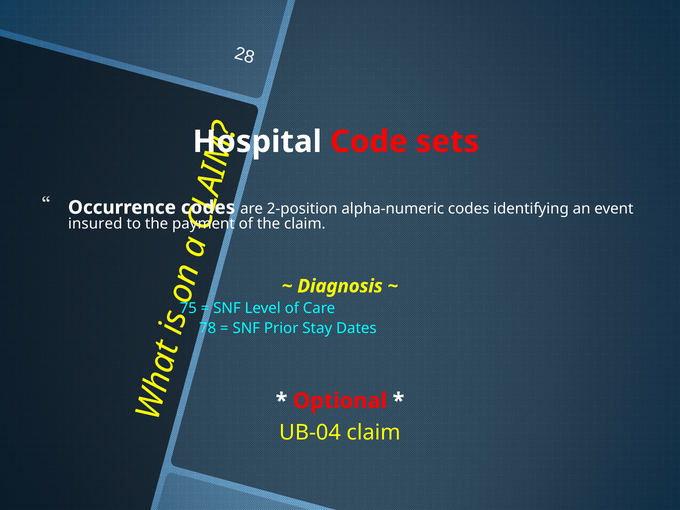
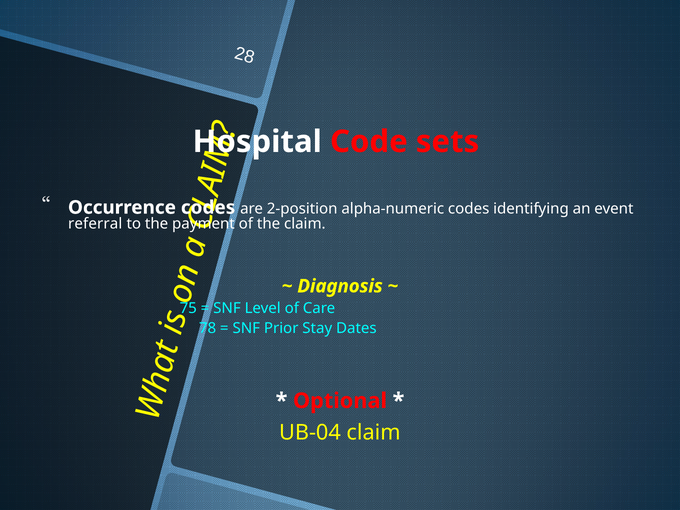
insured: insured -> referral (95, 224)
